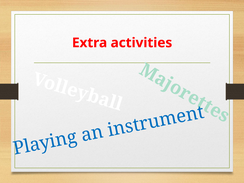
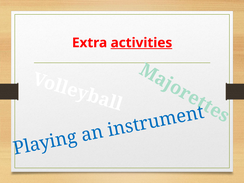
activities underline: none -> present (141, 43)
